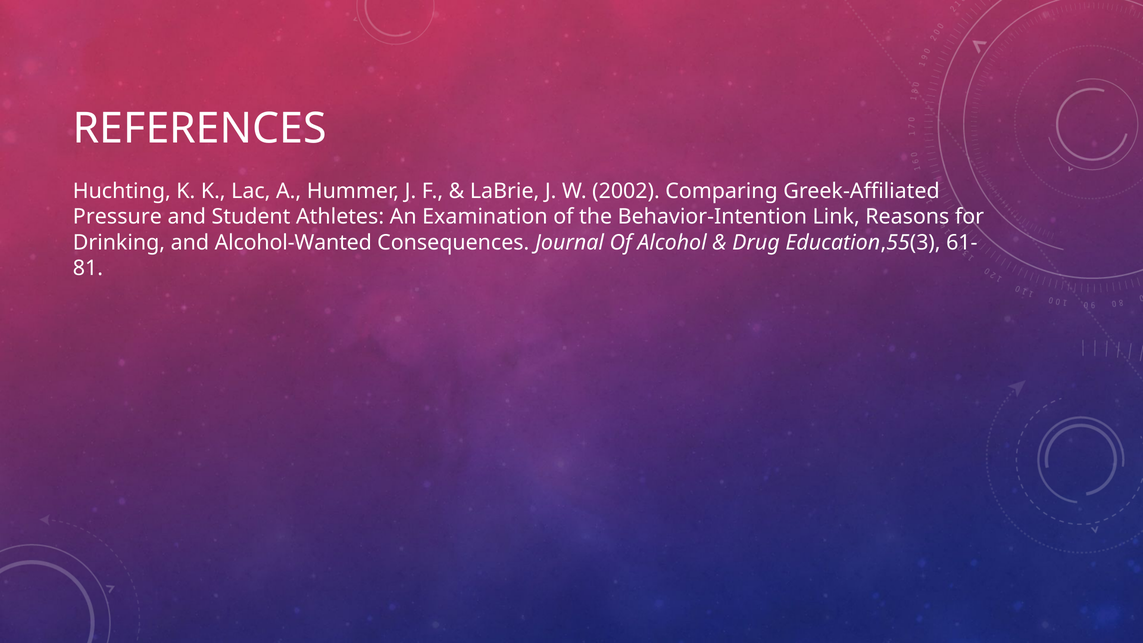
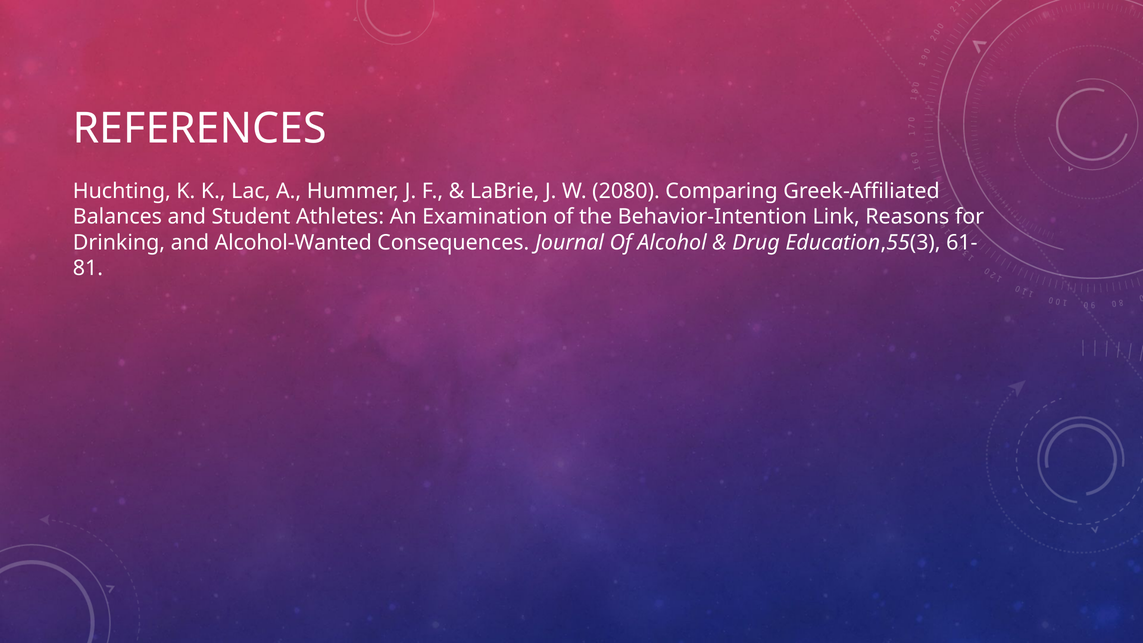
2002: 2002 -> 2080 (626, 191)
Pressure: Pressure -> Balances (117, 217)
